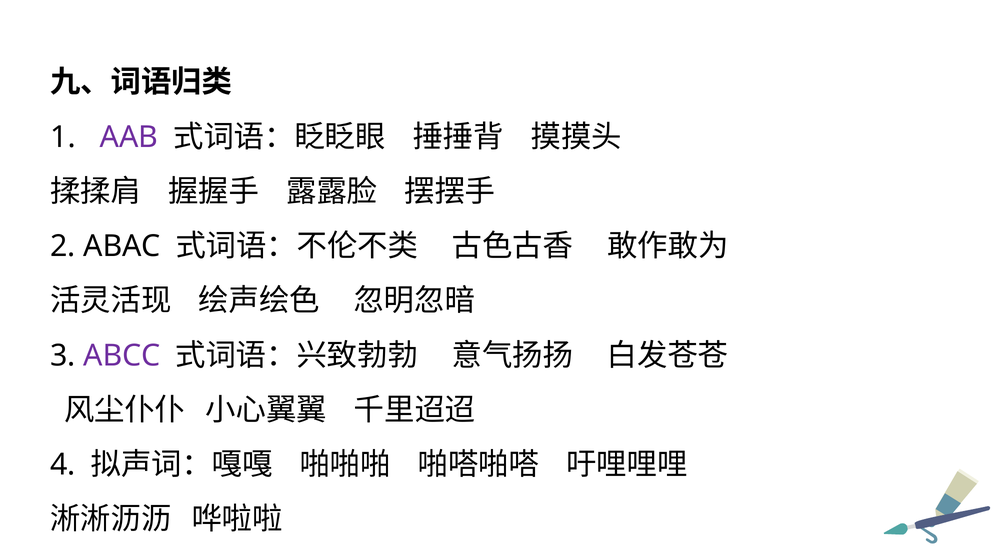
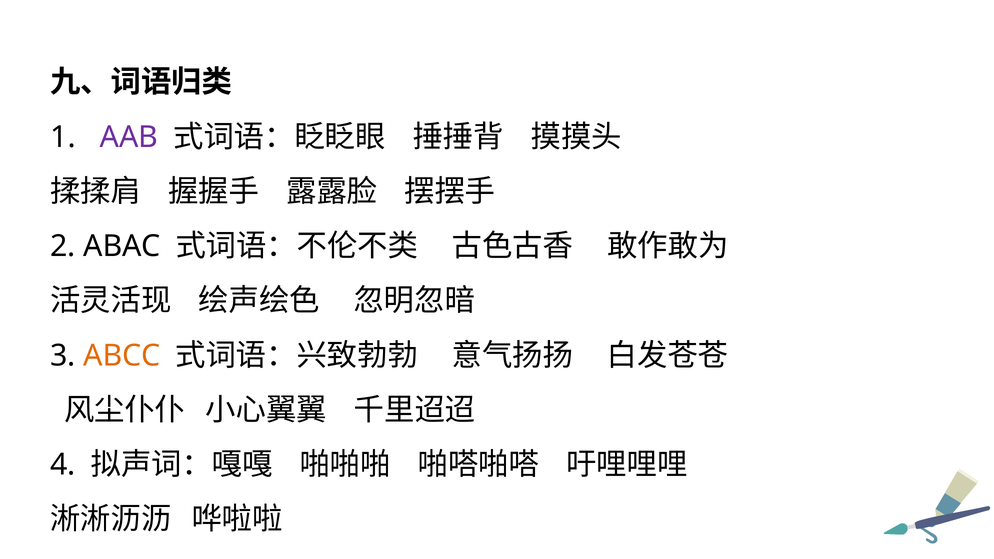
ABCC colour: purple -> orange (122, 356)
